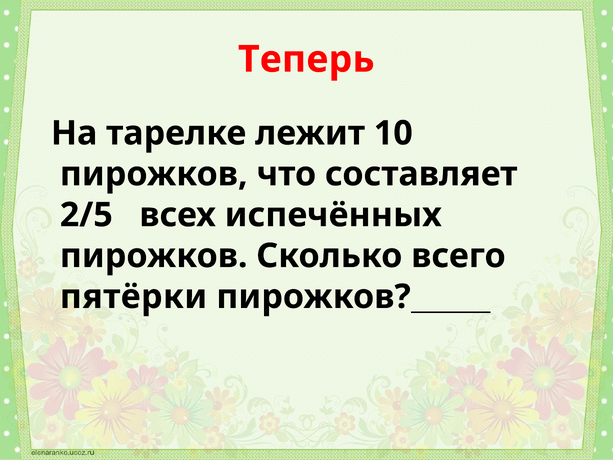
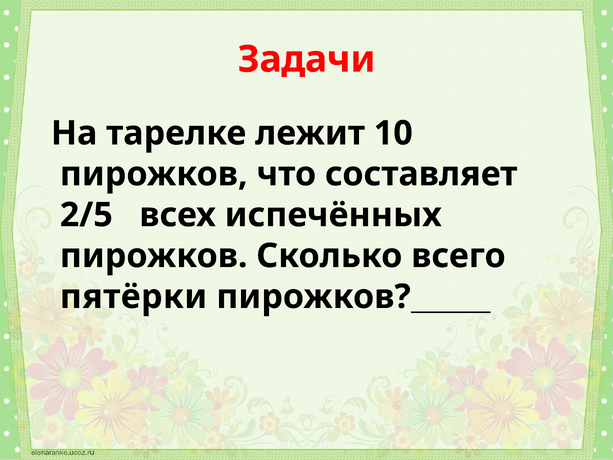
Теперь: Теперь -> Задачи (307, 59)
